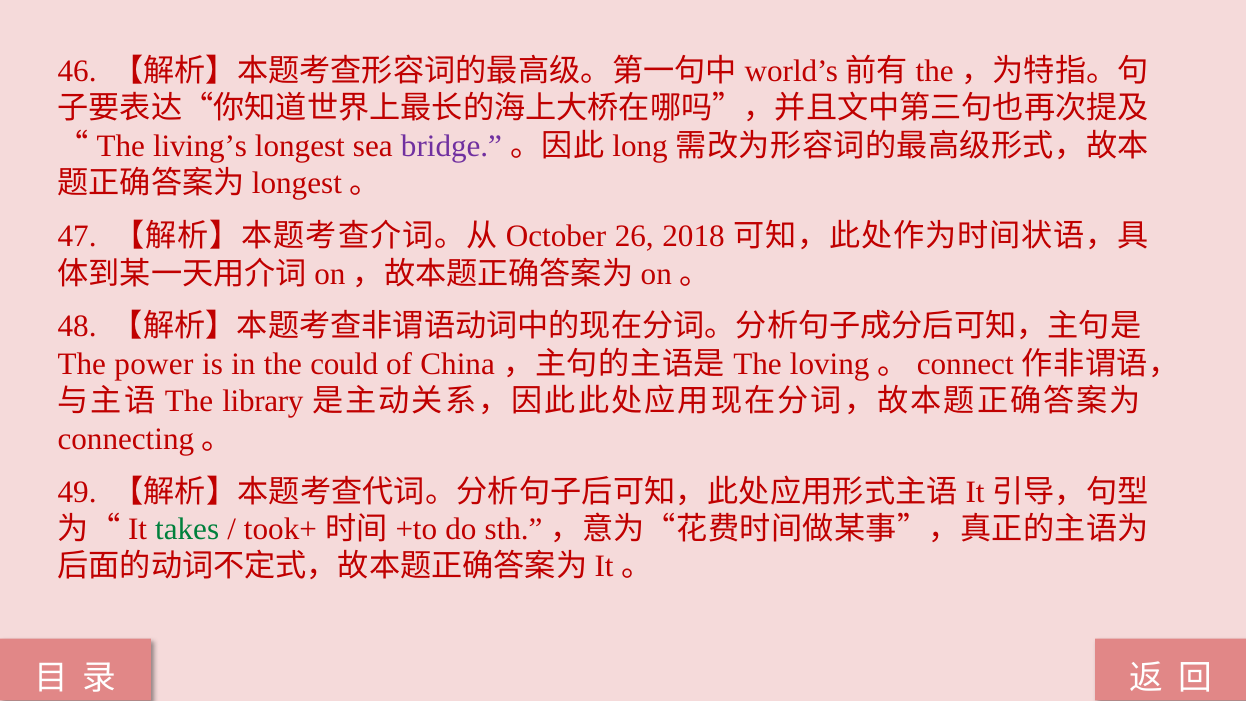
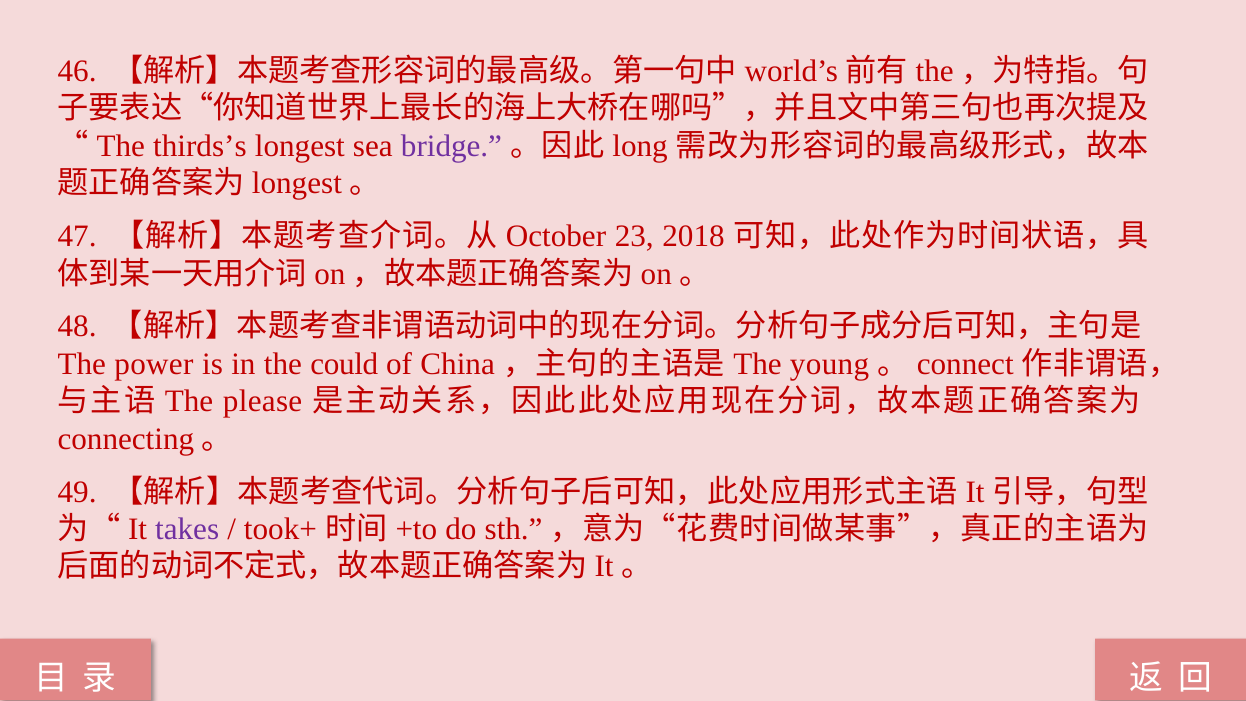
living’s: living’s -> thirds’s (200, 146)
26: 26 -> 23 (634, 236)
loving: loving -> young (830, 364)
library: library -> please (263, 401)
takes colour: green -> purple (187, 529)
